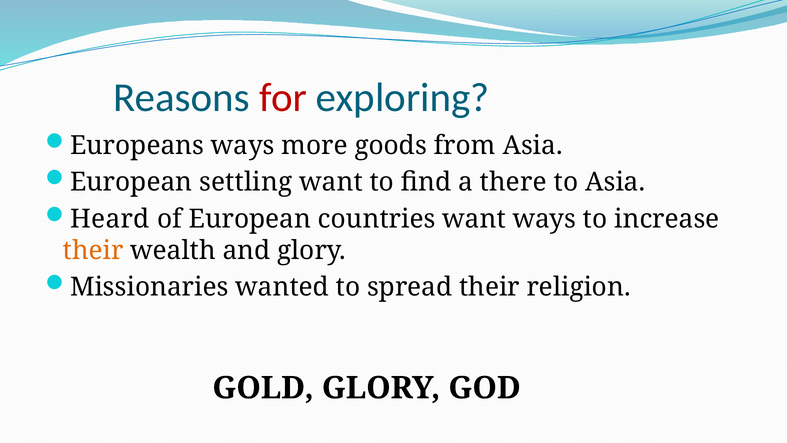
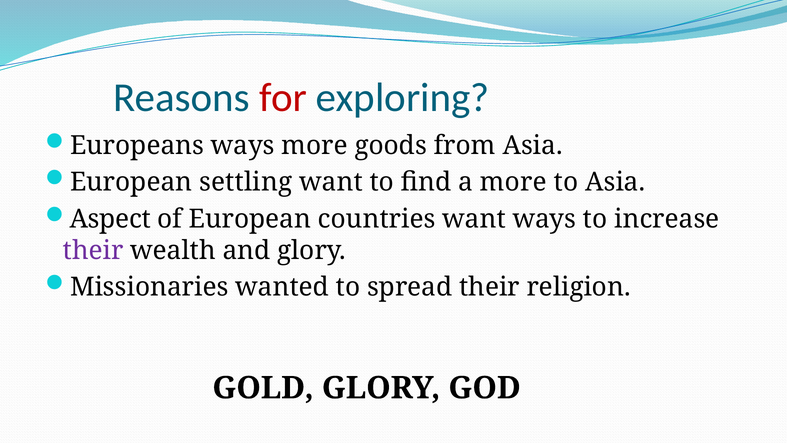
a there: there -> more (513, 182)
Heard: Heard -> Aspect (110, 219)
their colour: orange -> purple (93, 250)
